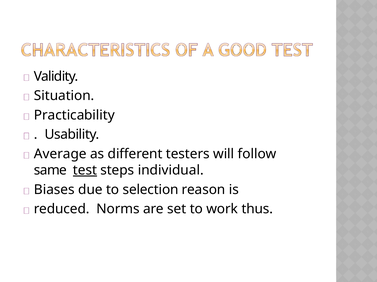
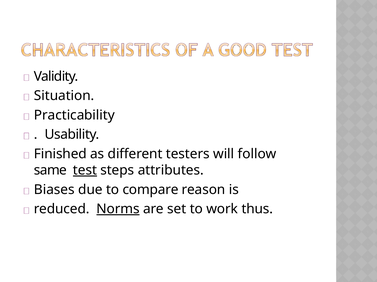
Average: Average -> Finished (60, 154)
individual: individual -> attributes (171, 171)
selection: selection -> compare (151, 190)
Norms underline: none -> present (118, 209)
